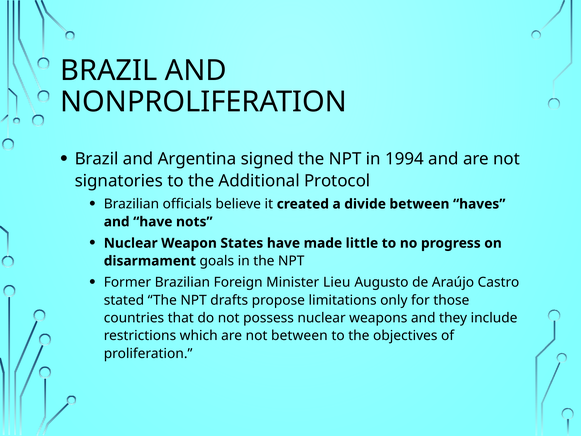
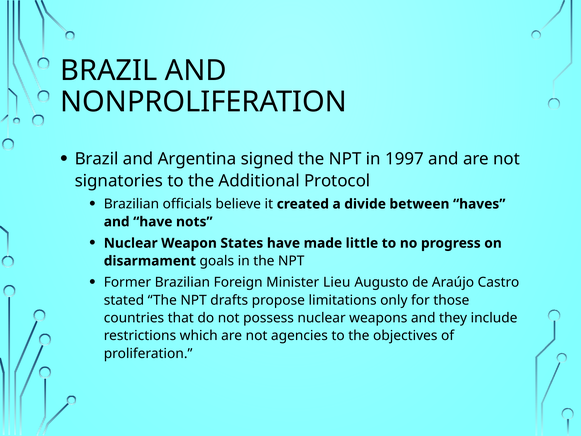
1994: 1994 -> 1997 (404, 159)
not between: between -> agencies (299, 336)
